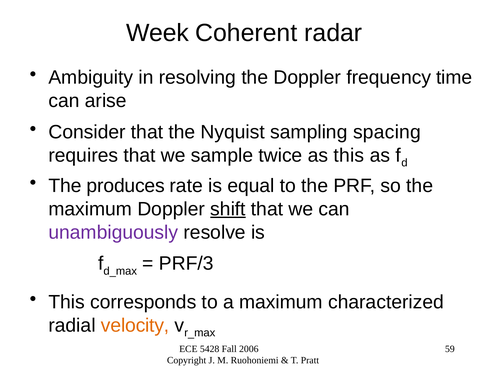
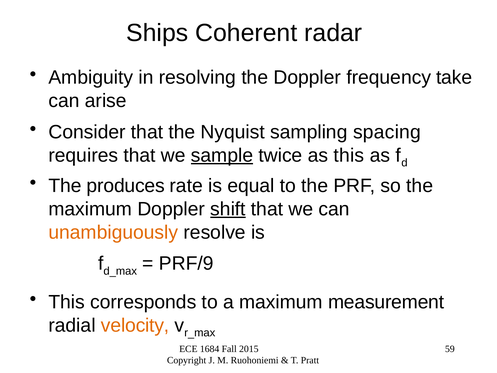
Week: Week -> Ships (157, 33)
time: time -> take (454, 78)
sample underline: none -> present (222, 155)
unambiguously colour: purple -> orange (113, 232)
PRF/3: PRF/3 -> PRF/9 (186, 263)
characterized: characterized -> measurement (386, 302)
5428: 5428 -> 1684 (210, 349)
2006: 2006 -> 2015 (249, 349)
